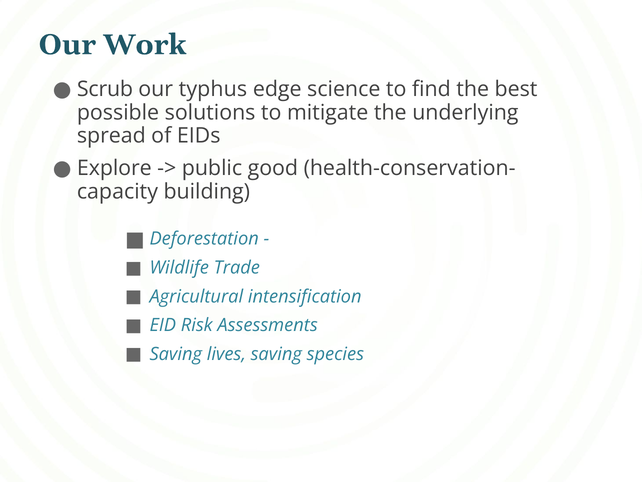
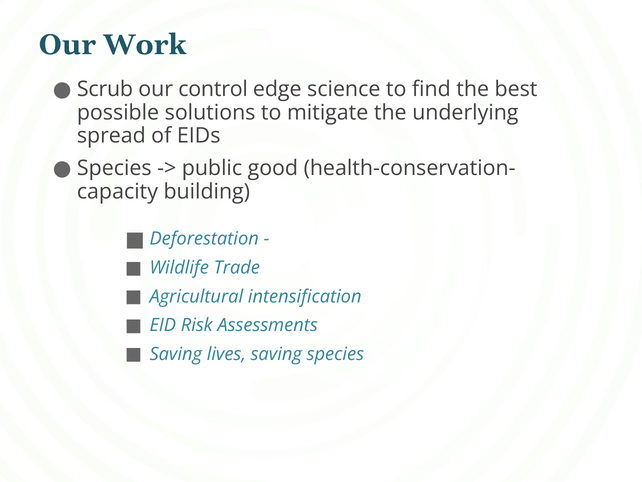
typhus: typhus -> control (213, 89)
Explore: Explore -> Species (114, 168)
